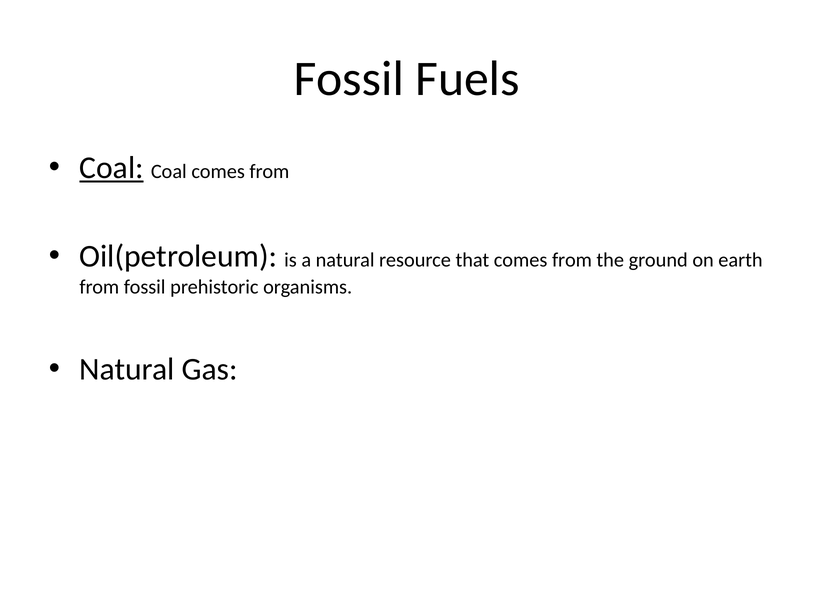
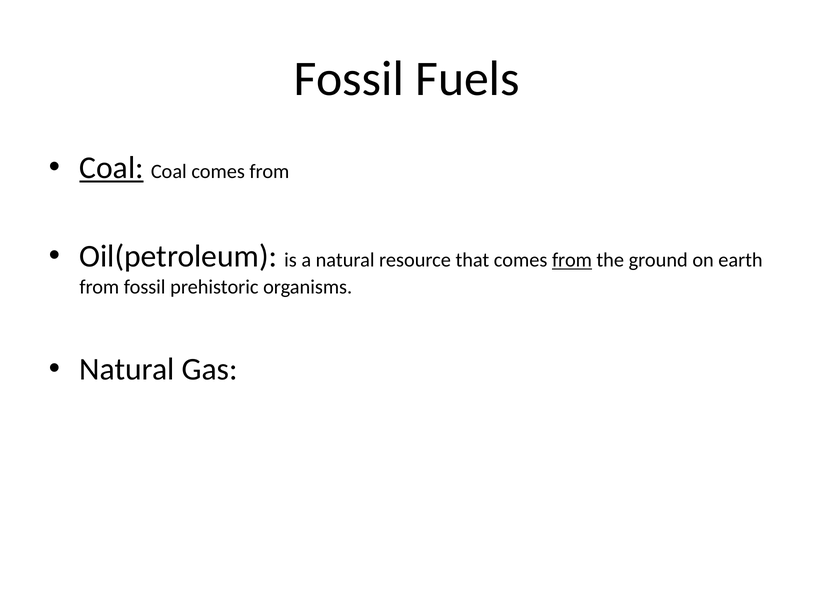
from underline: none -> present (572, 260)
